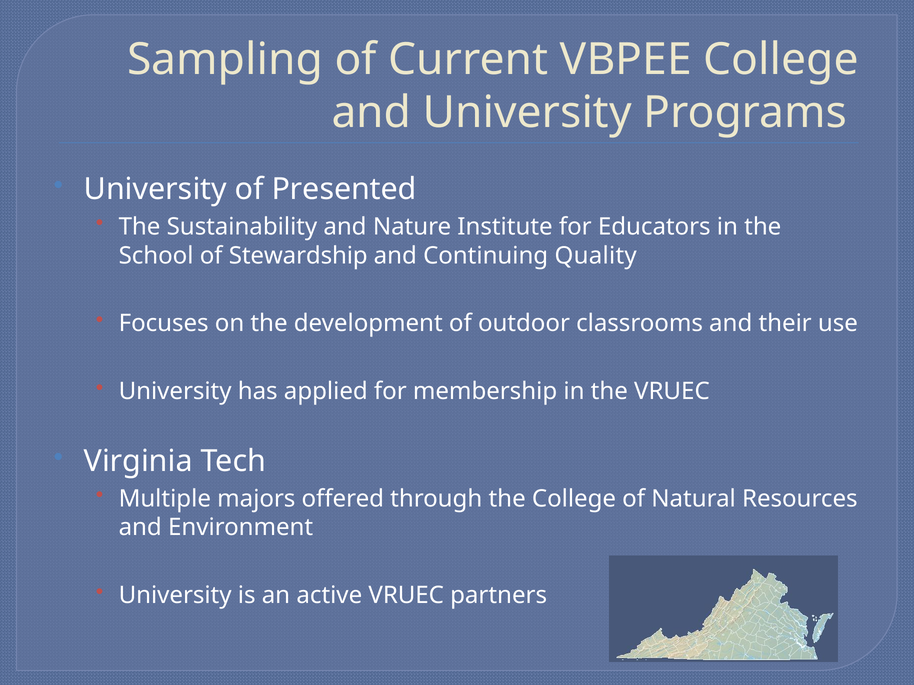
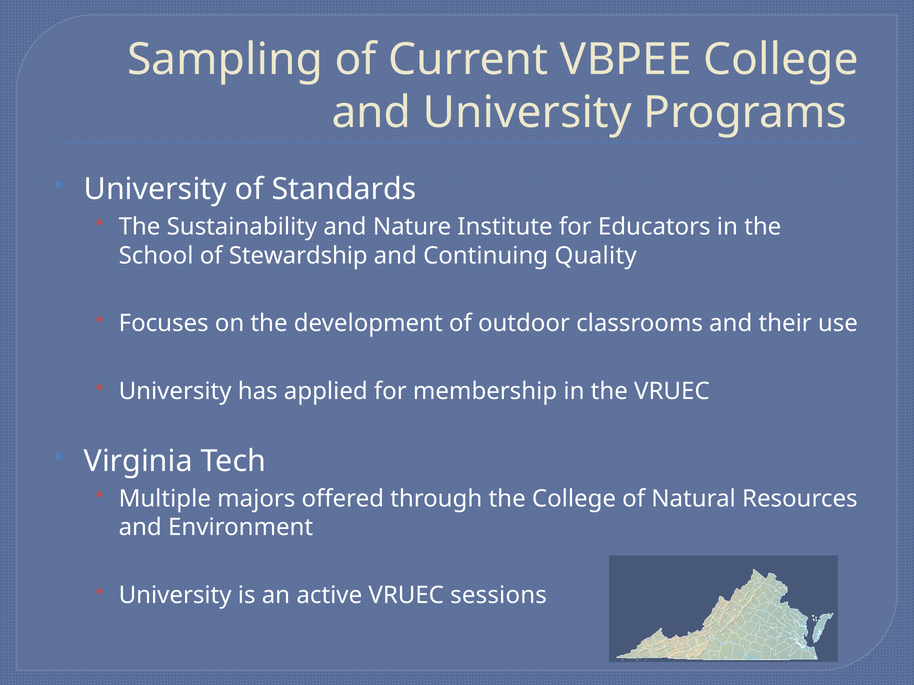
Presented: Presented -> Standards (344, 189)
partners: partners -> sessions (499, 596)
